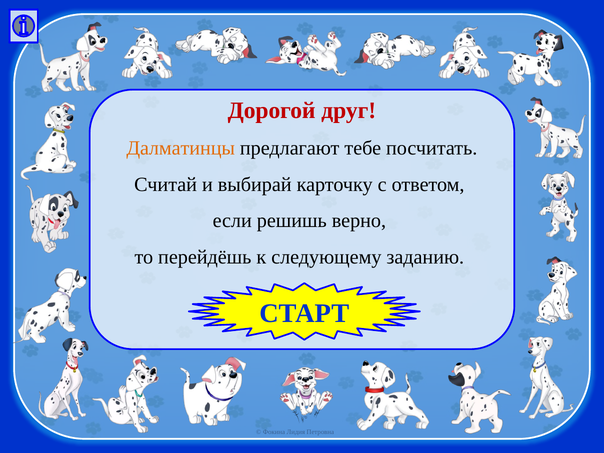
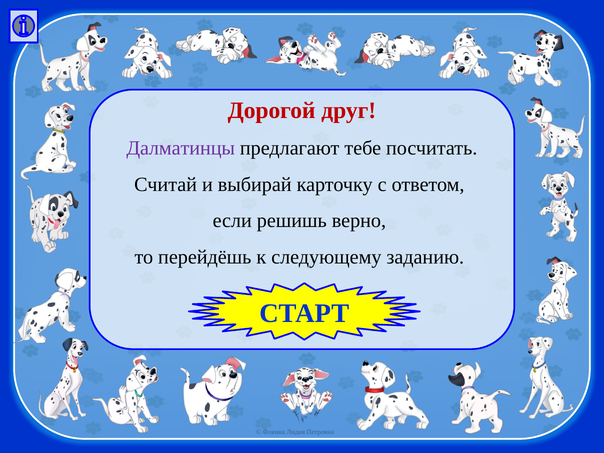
Далматинцы colour: orange -> purple (181, 148)
